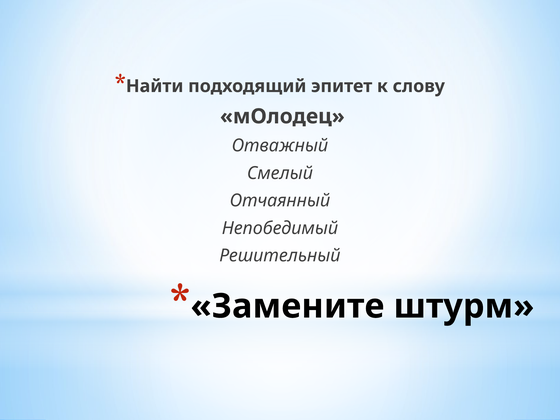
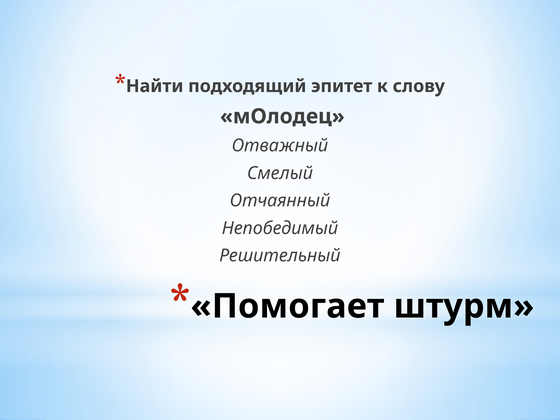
Замените: Замените -> Помогает (287, 306)
